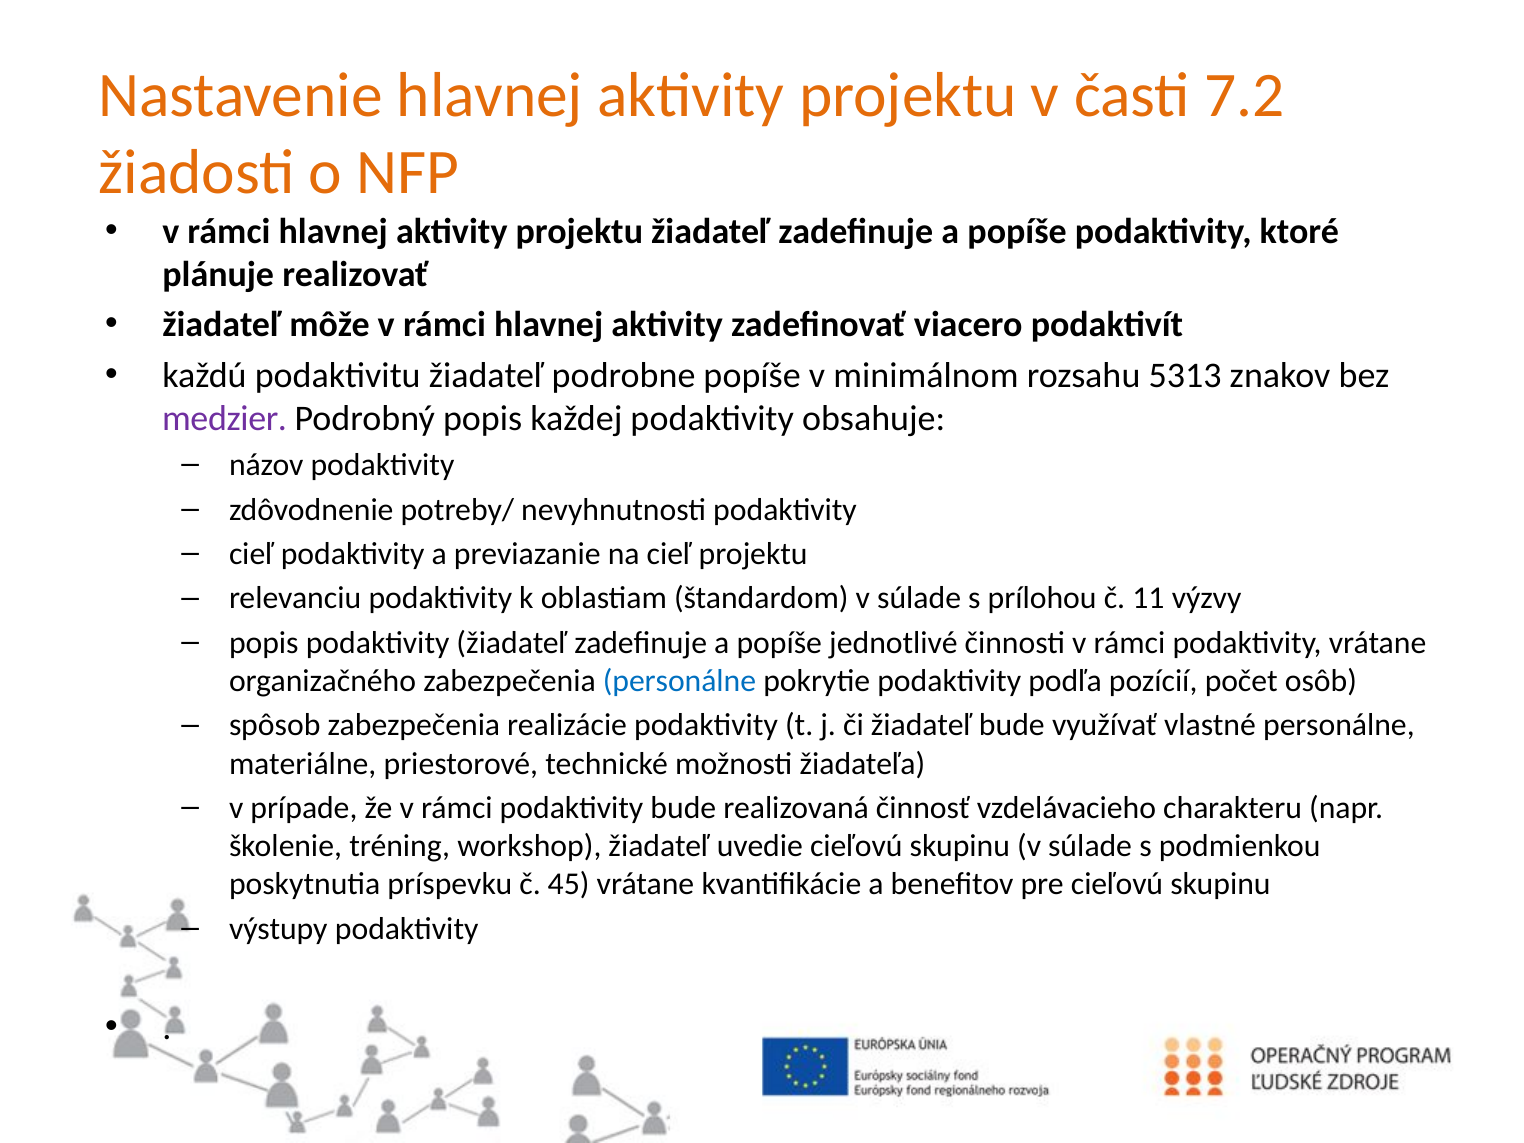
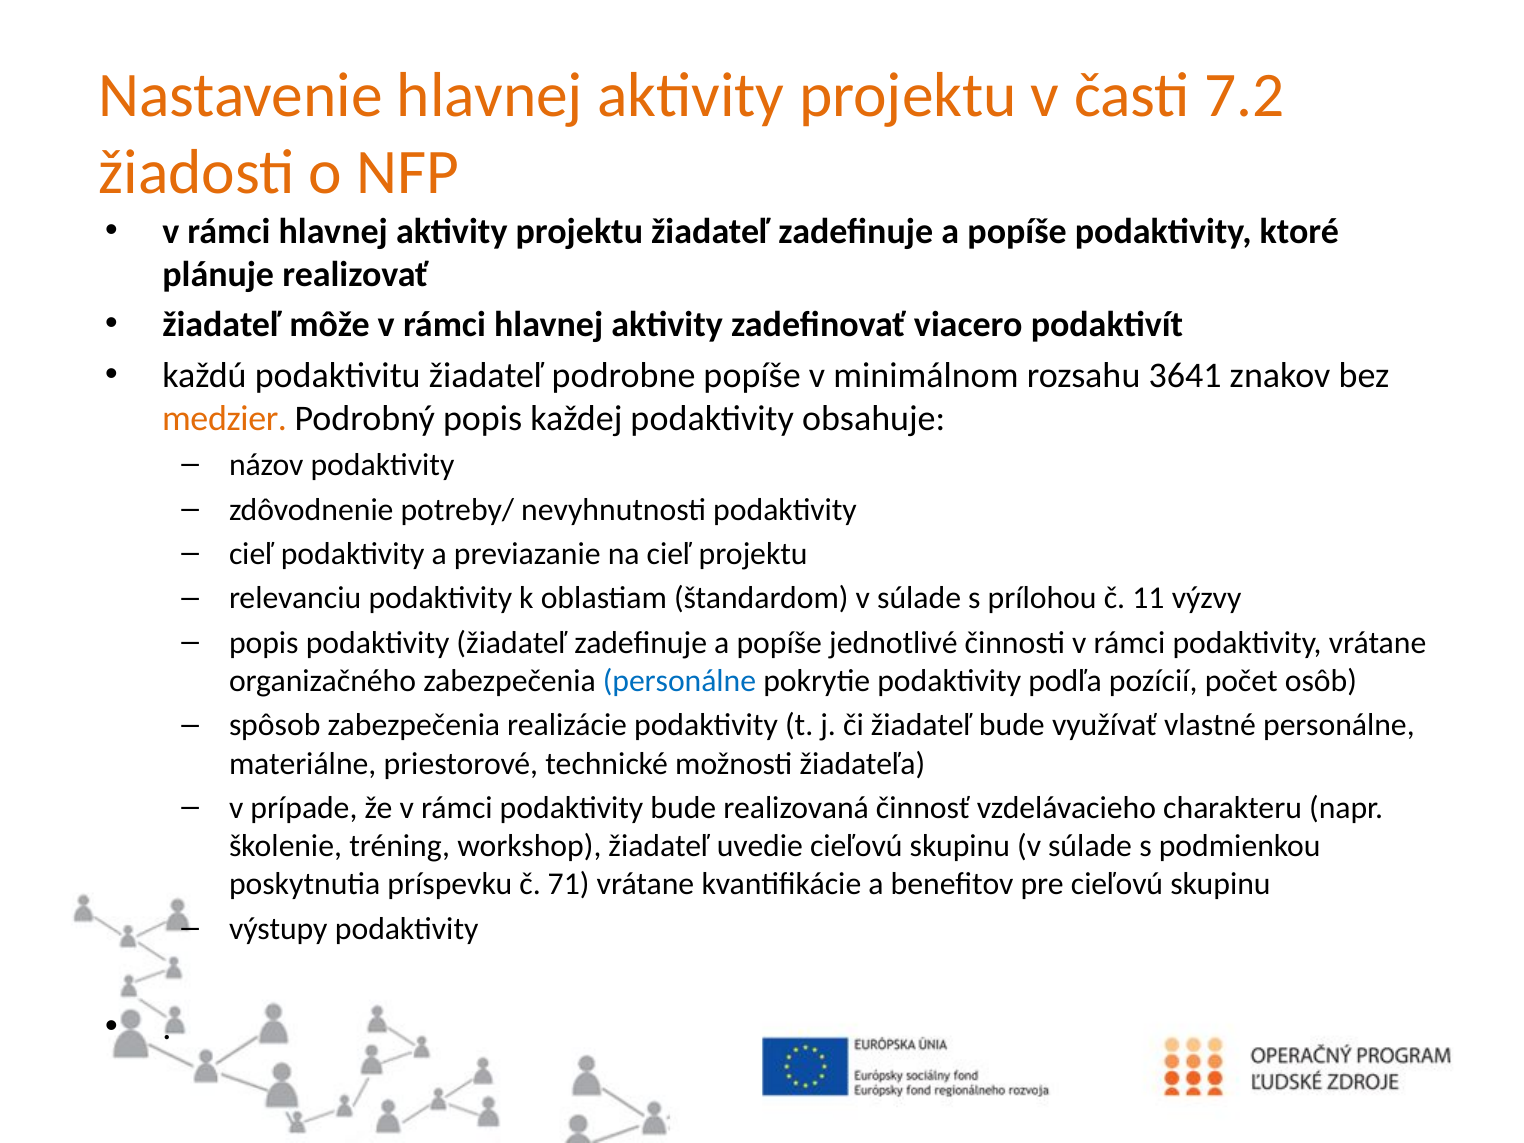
5313: 5313 -> 3641 (1185, 375)
medzier colour: purple -> orange (225, 418)
45: 45 -> 71 (569, 884)
